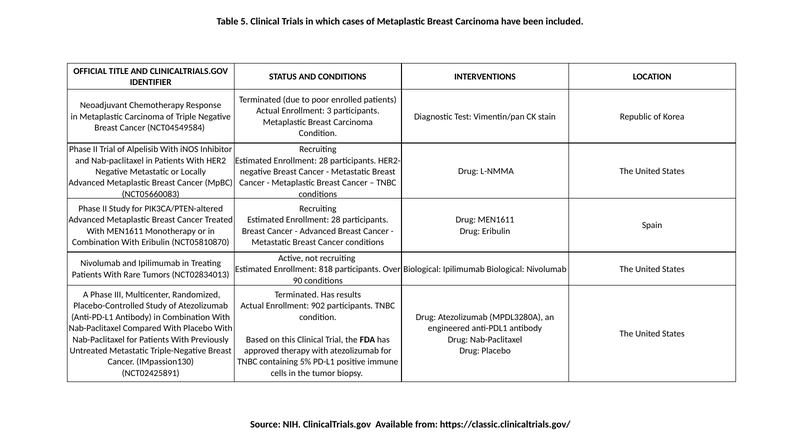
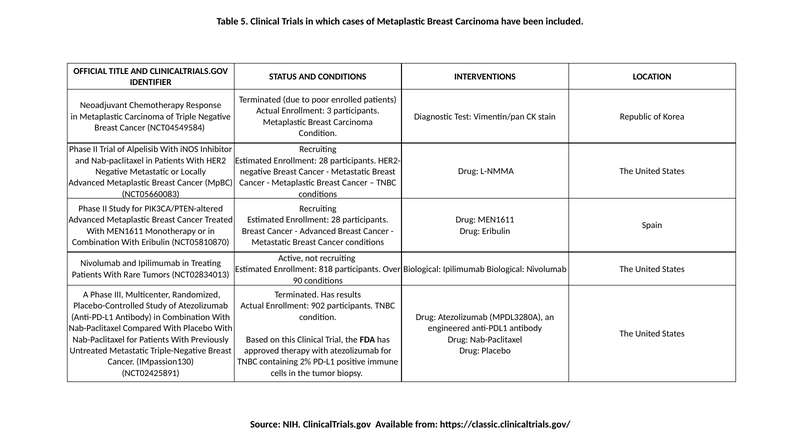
5%: 5% -> 2% (306, 362)
